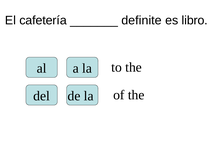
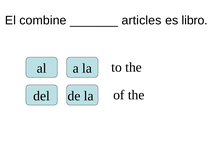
cafetería: cafetería -> combine (43, 20)
definite: definite -> articles (142, 20)
